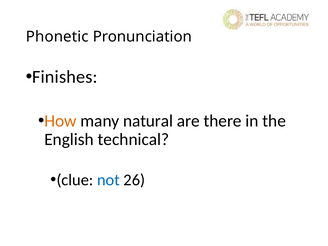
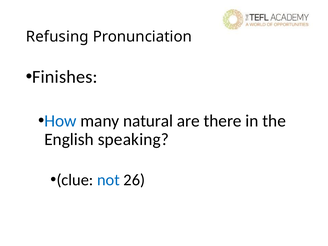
Phonetic: Phonetic -> Refusing (57, 37)
How colour: orange -> blue (60, 121)
technical: technical -> speaking (133, 140)
